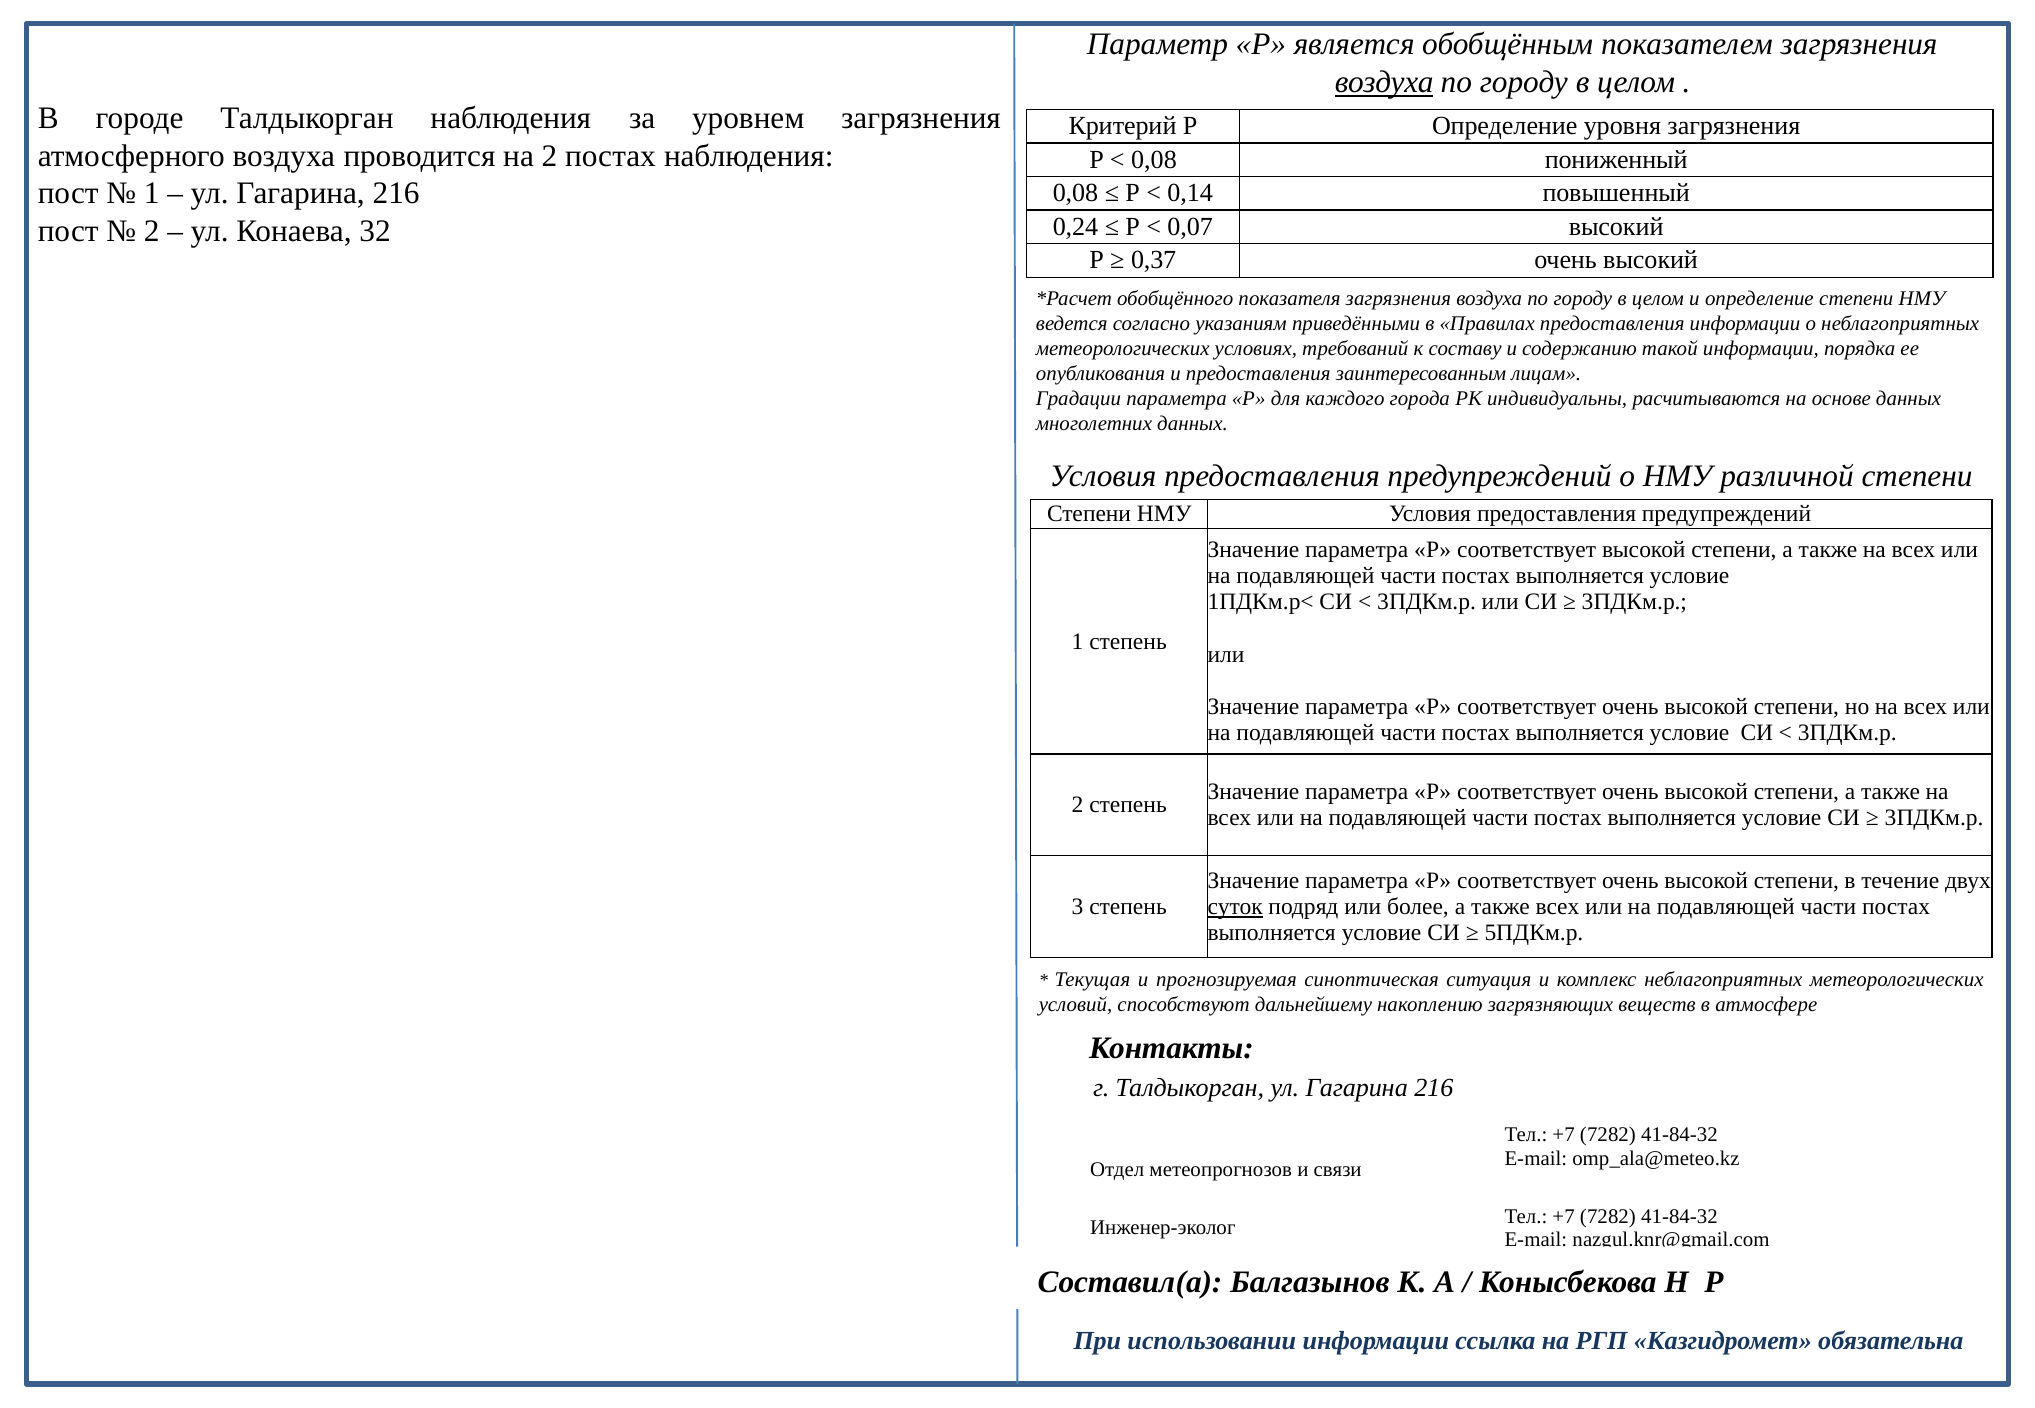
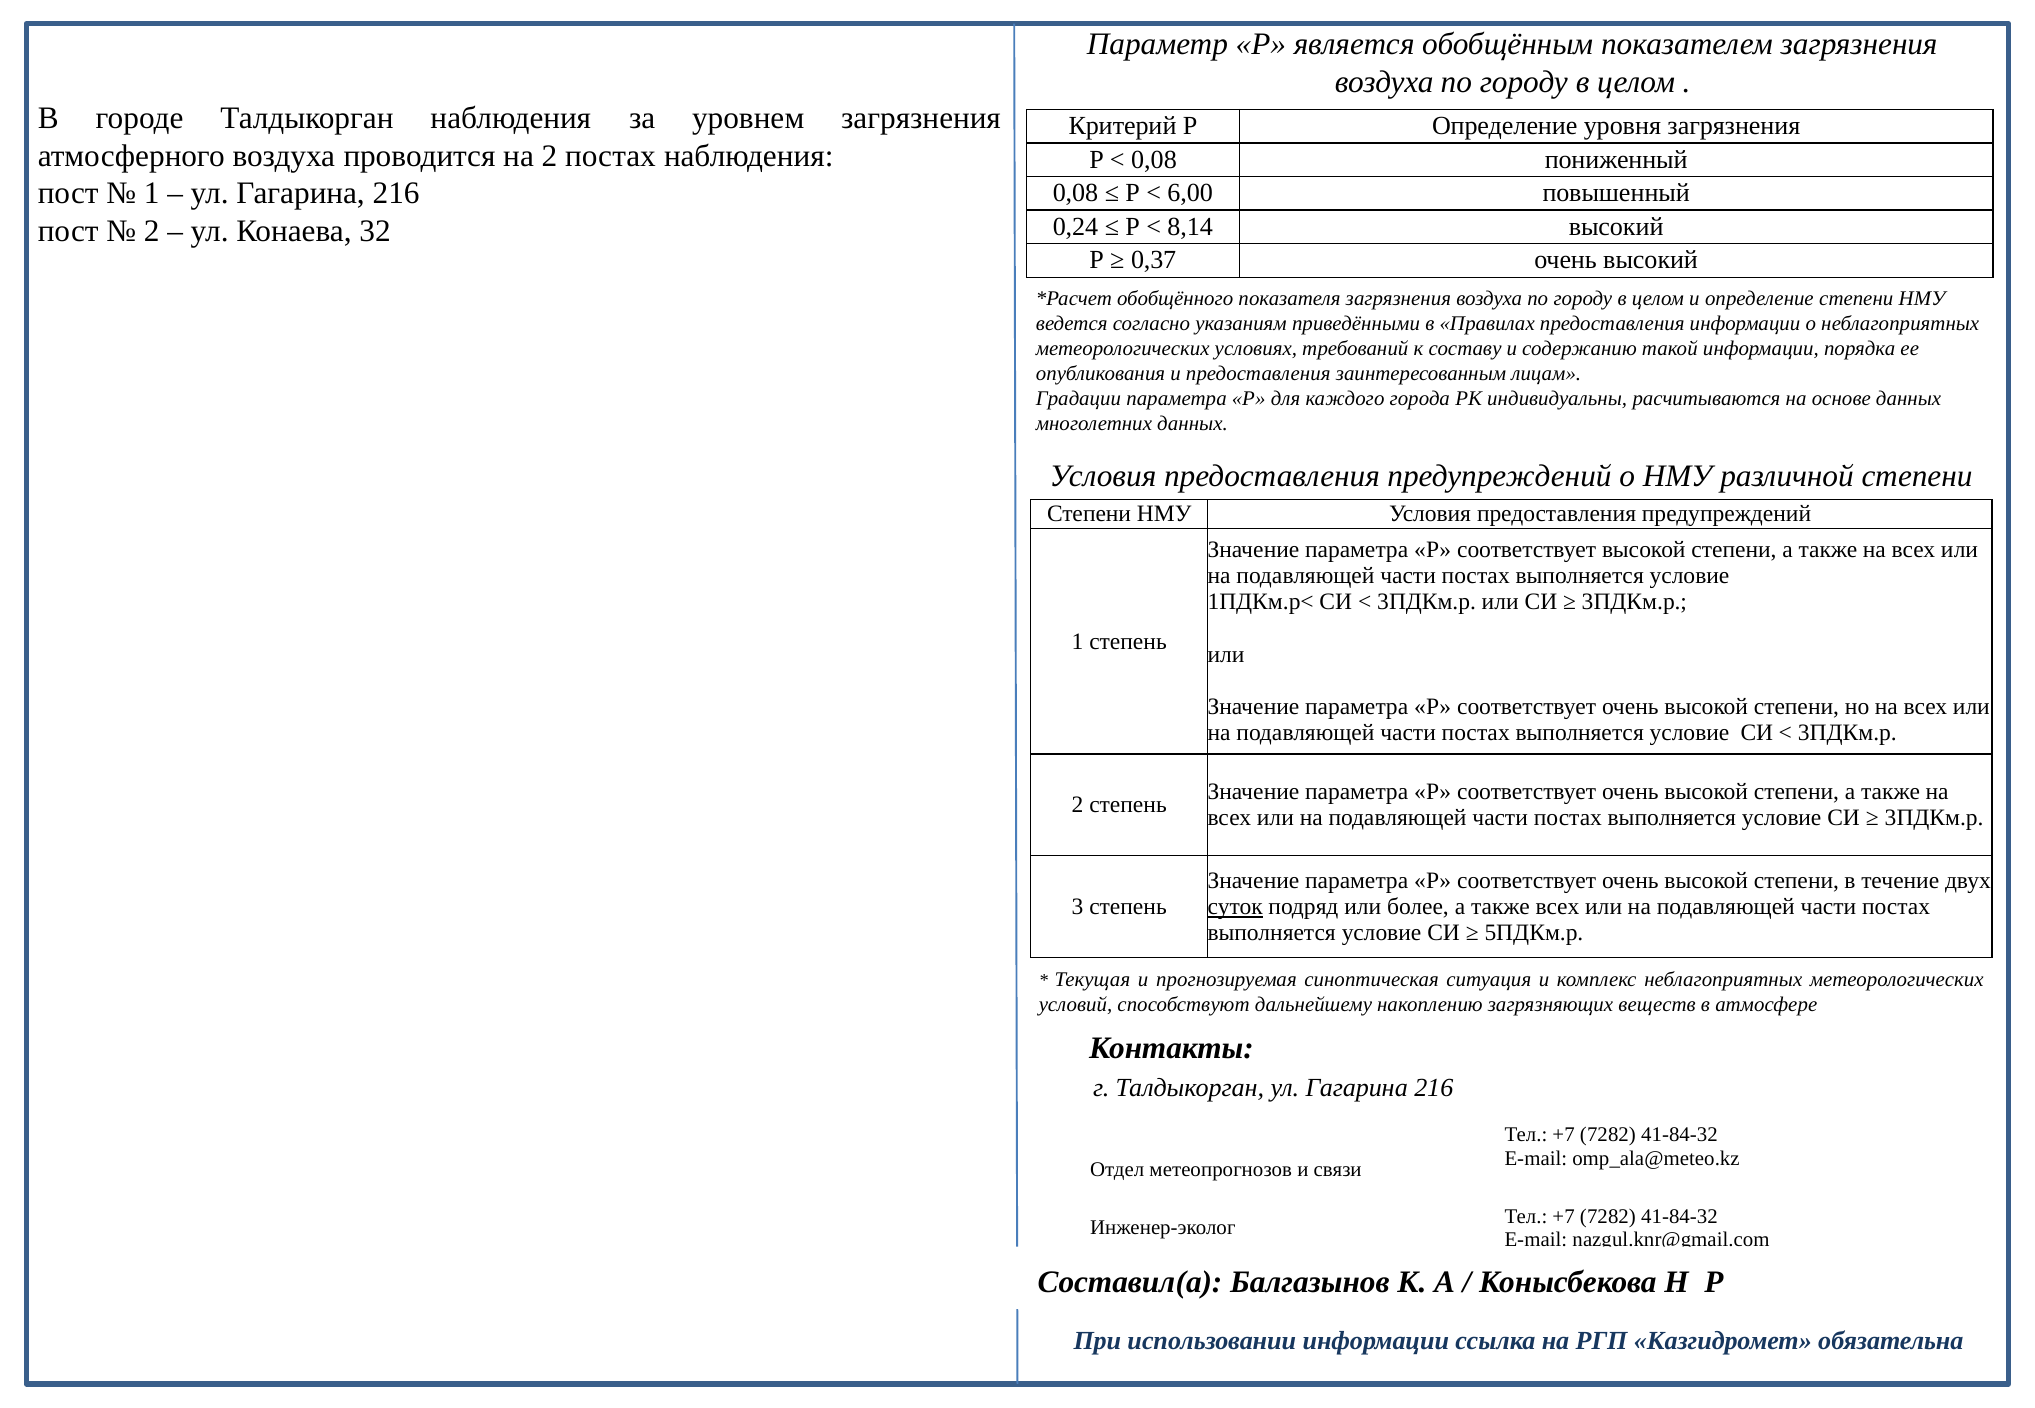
воздуха underline: present -> none (1384, 82)
0,14: 0,14 -> 6,00 (1190, 193)
0,07: 0,07 -> 8,14 (1190, 227)
